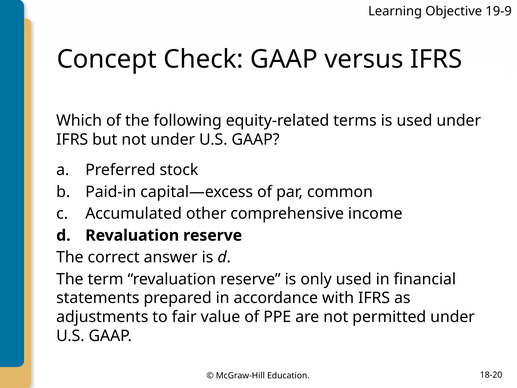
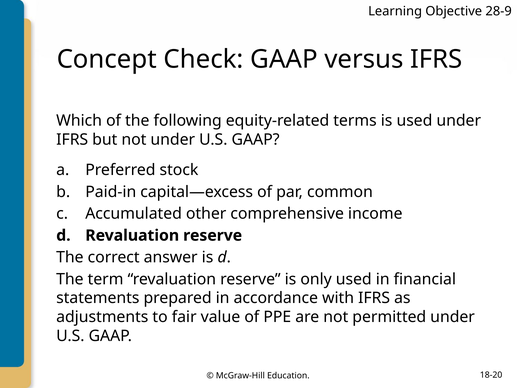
19-9: 19-9 -> 28-9 (499, 11)
